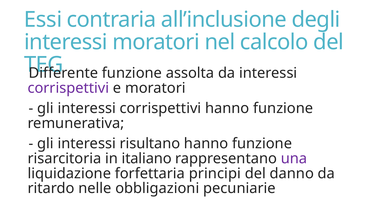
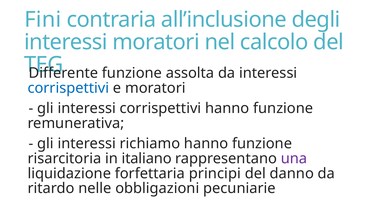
Essi: Essi -> Fini (43, 20)
corrispettivi colour: purple -> blue (68, 88)
risultano: risultano -> richiamo (150, 143)
